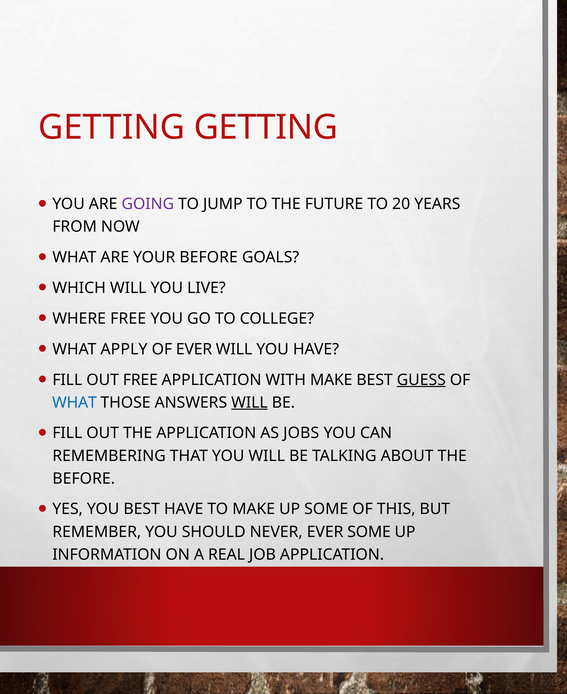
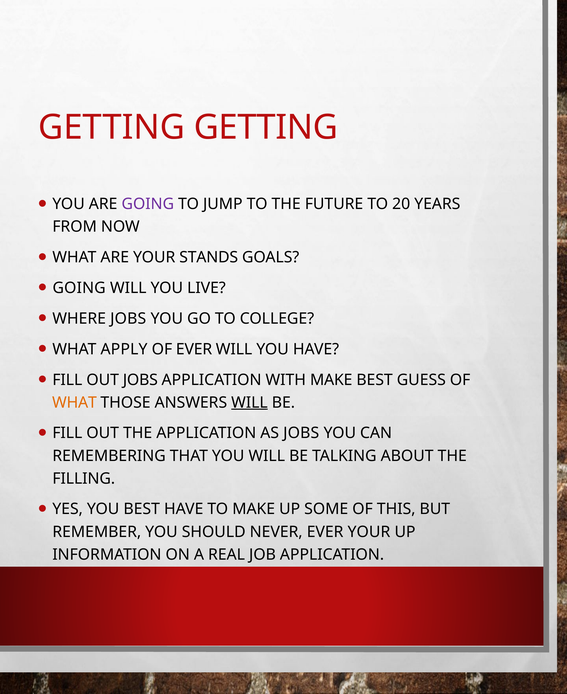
YOUR BEFORE: BEFORE -> STANDS (209, 257)
WHICH: WHICH -> GOING (79, 288)
WHERE FREE: FREE -> JOBS (128, 318)
OUT FREE: FREE -> JOBS (140, 379)
GUESS underline: present -> none (421, 379)
WHAT colour: blue -> orange (74, 402)
BEFORE: BEFORE -> FILLING (84, 478)
EVER SOME: SOME -> YOUR (369, 531)
